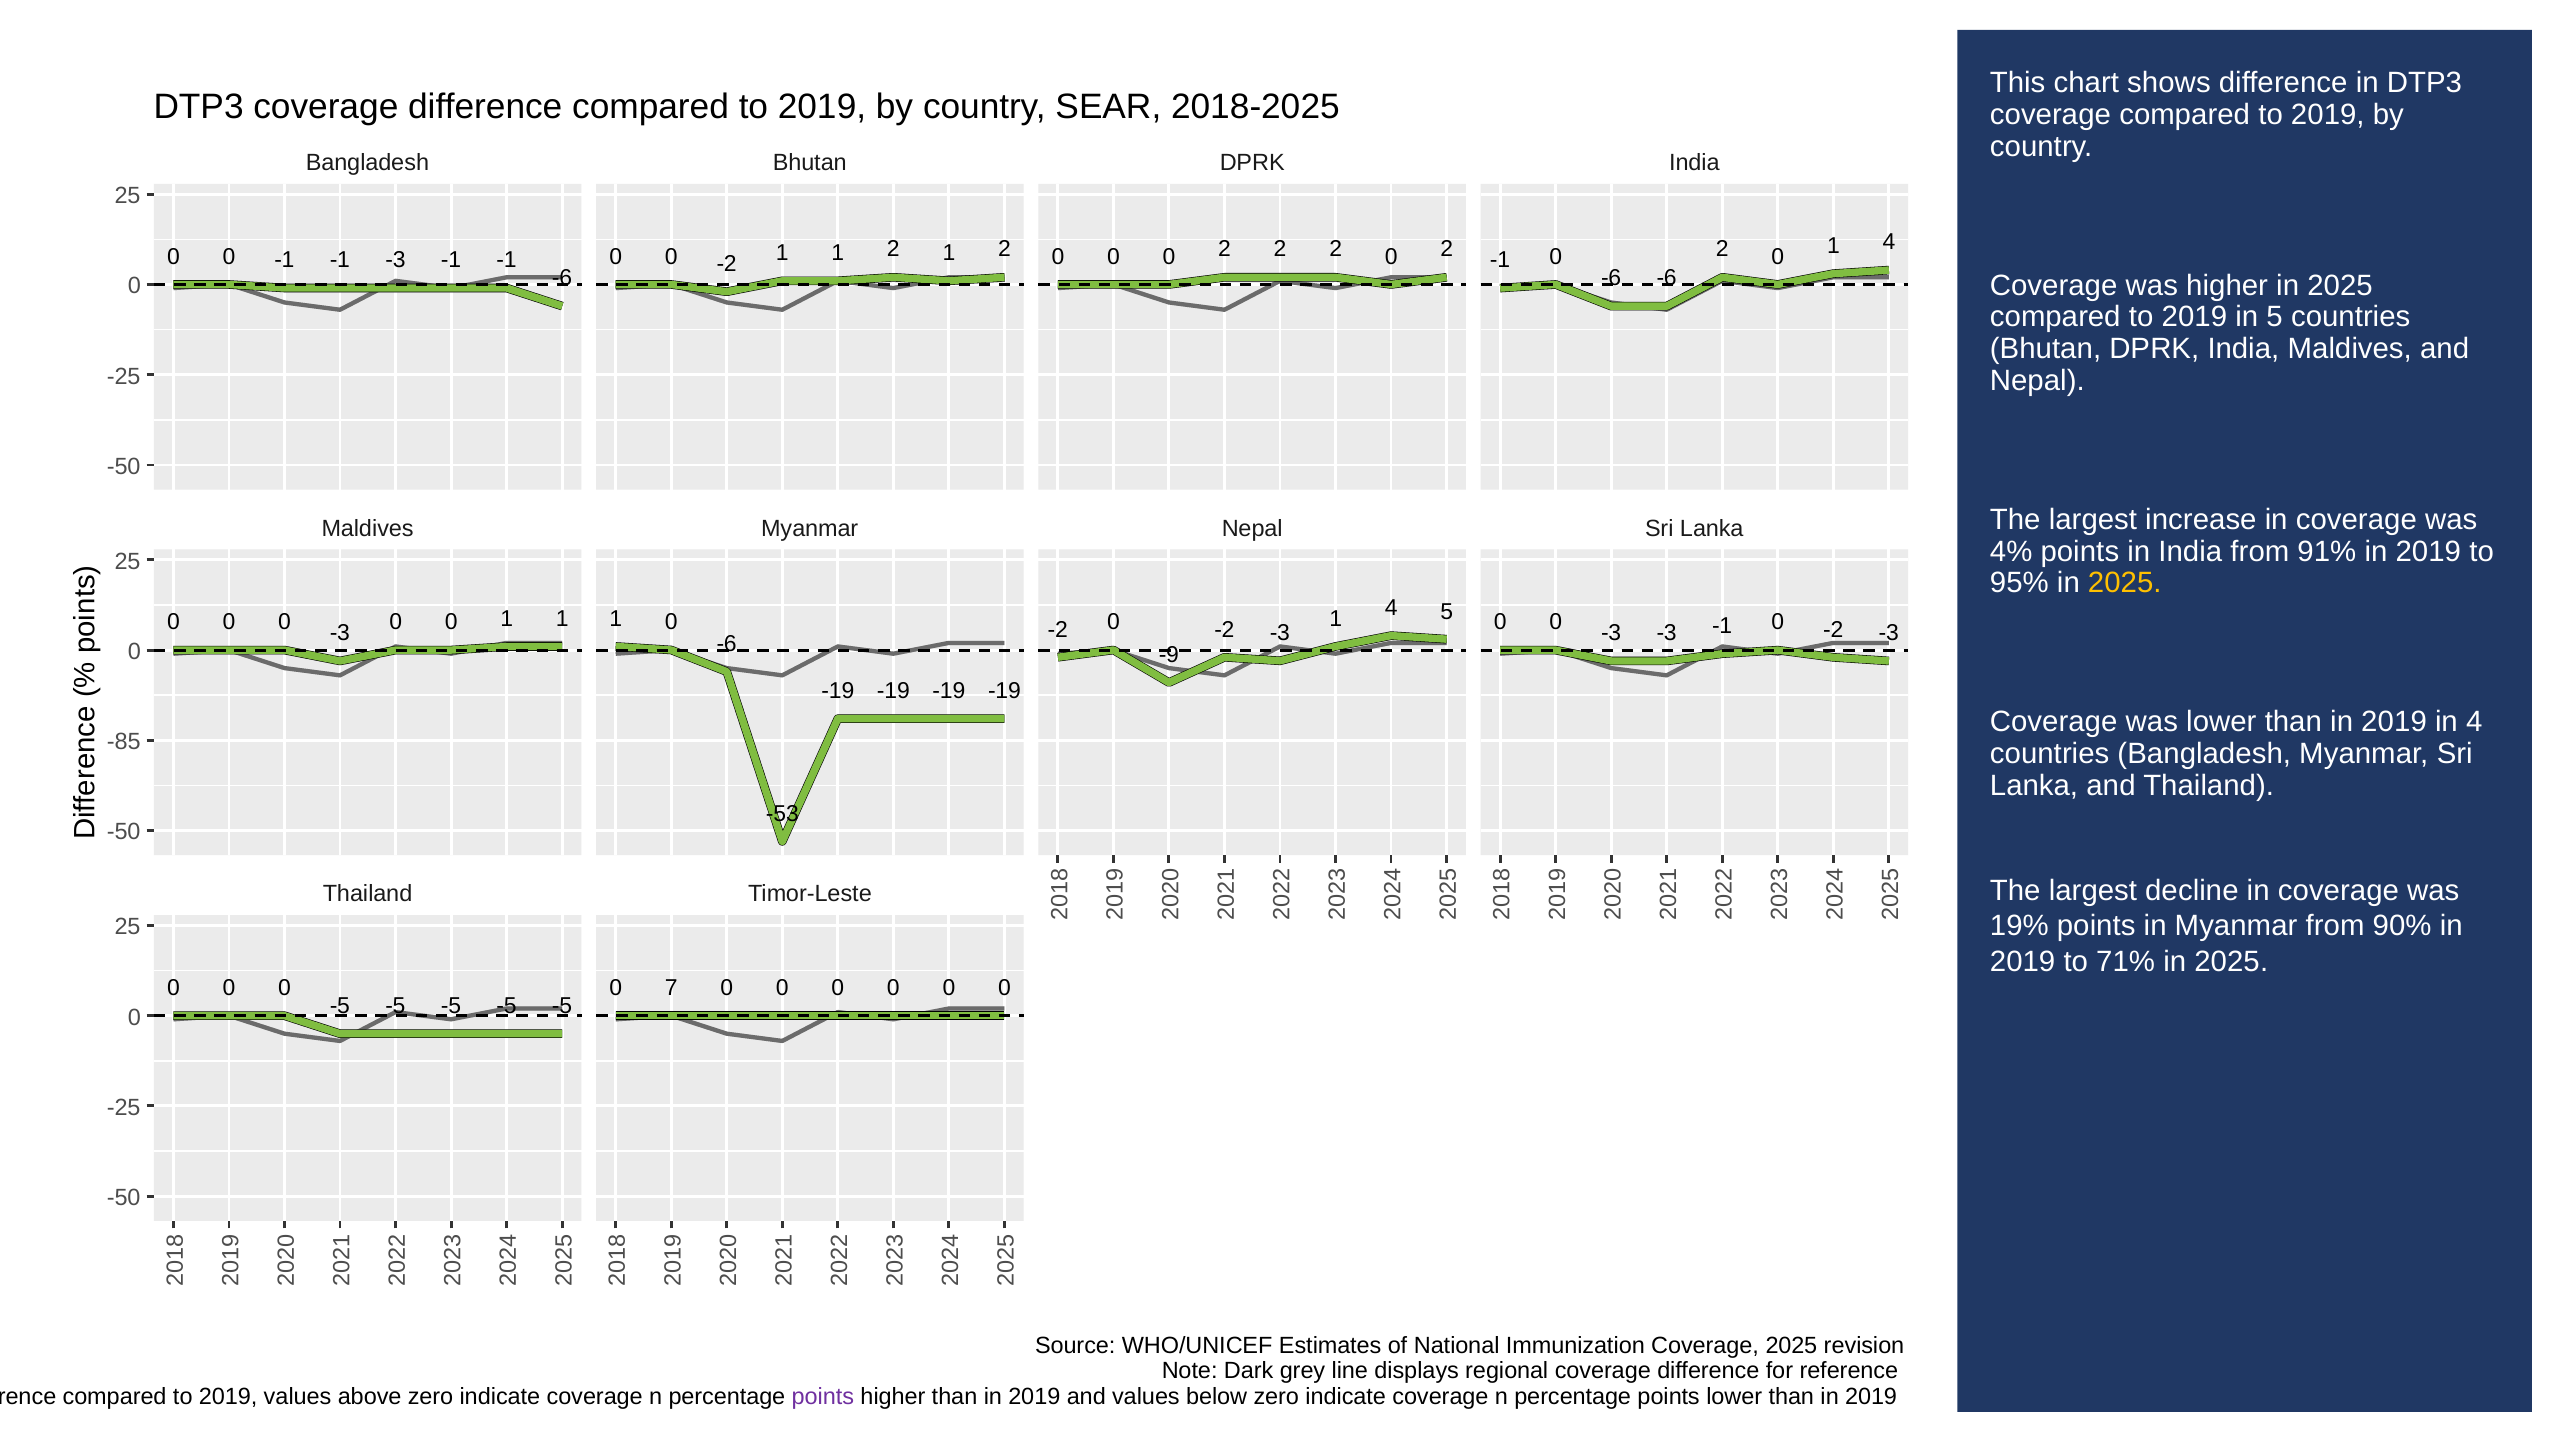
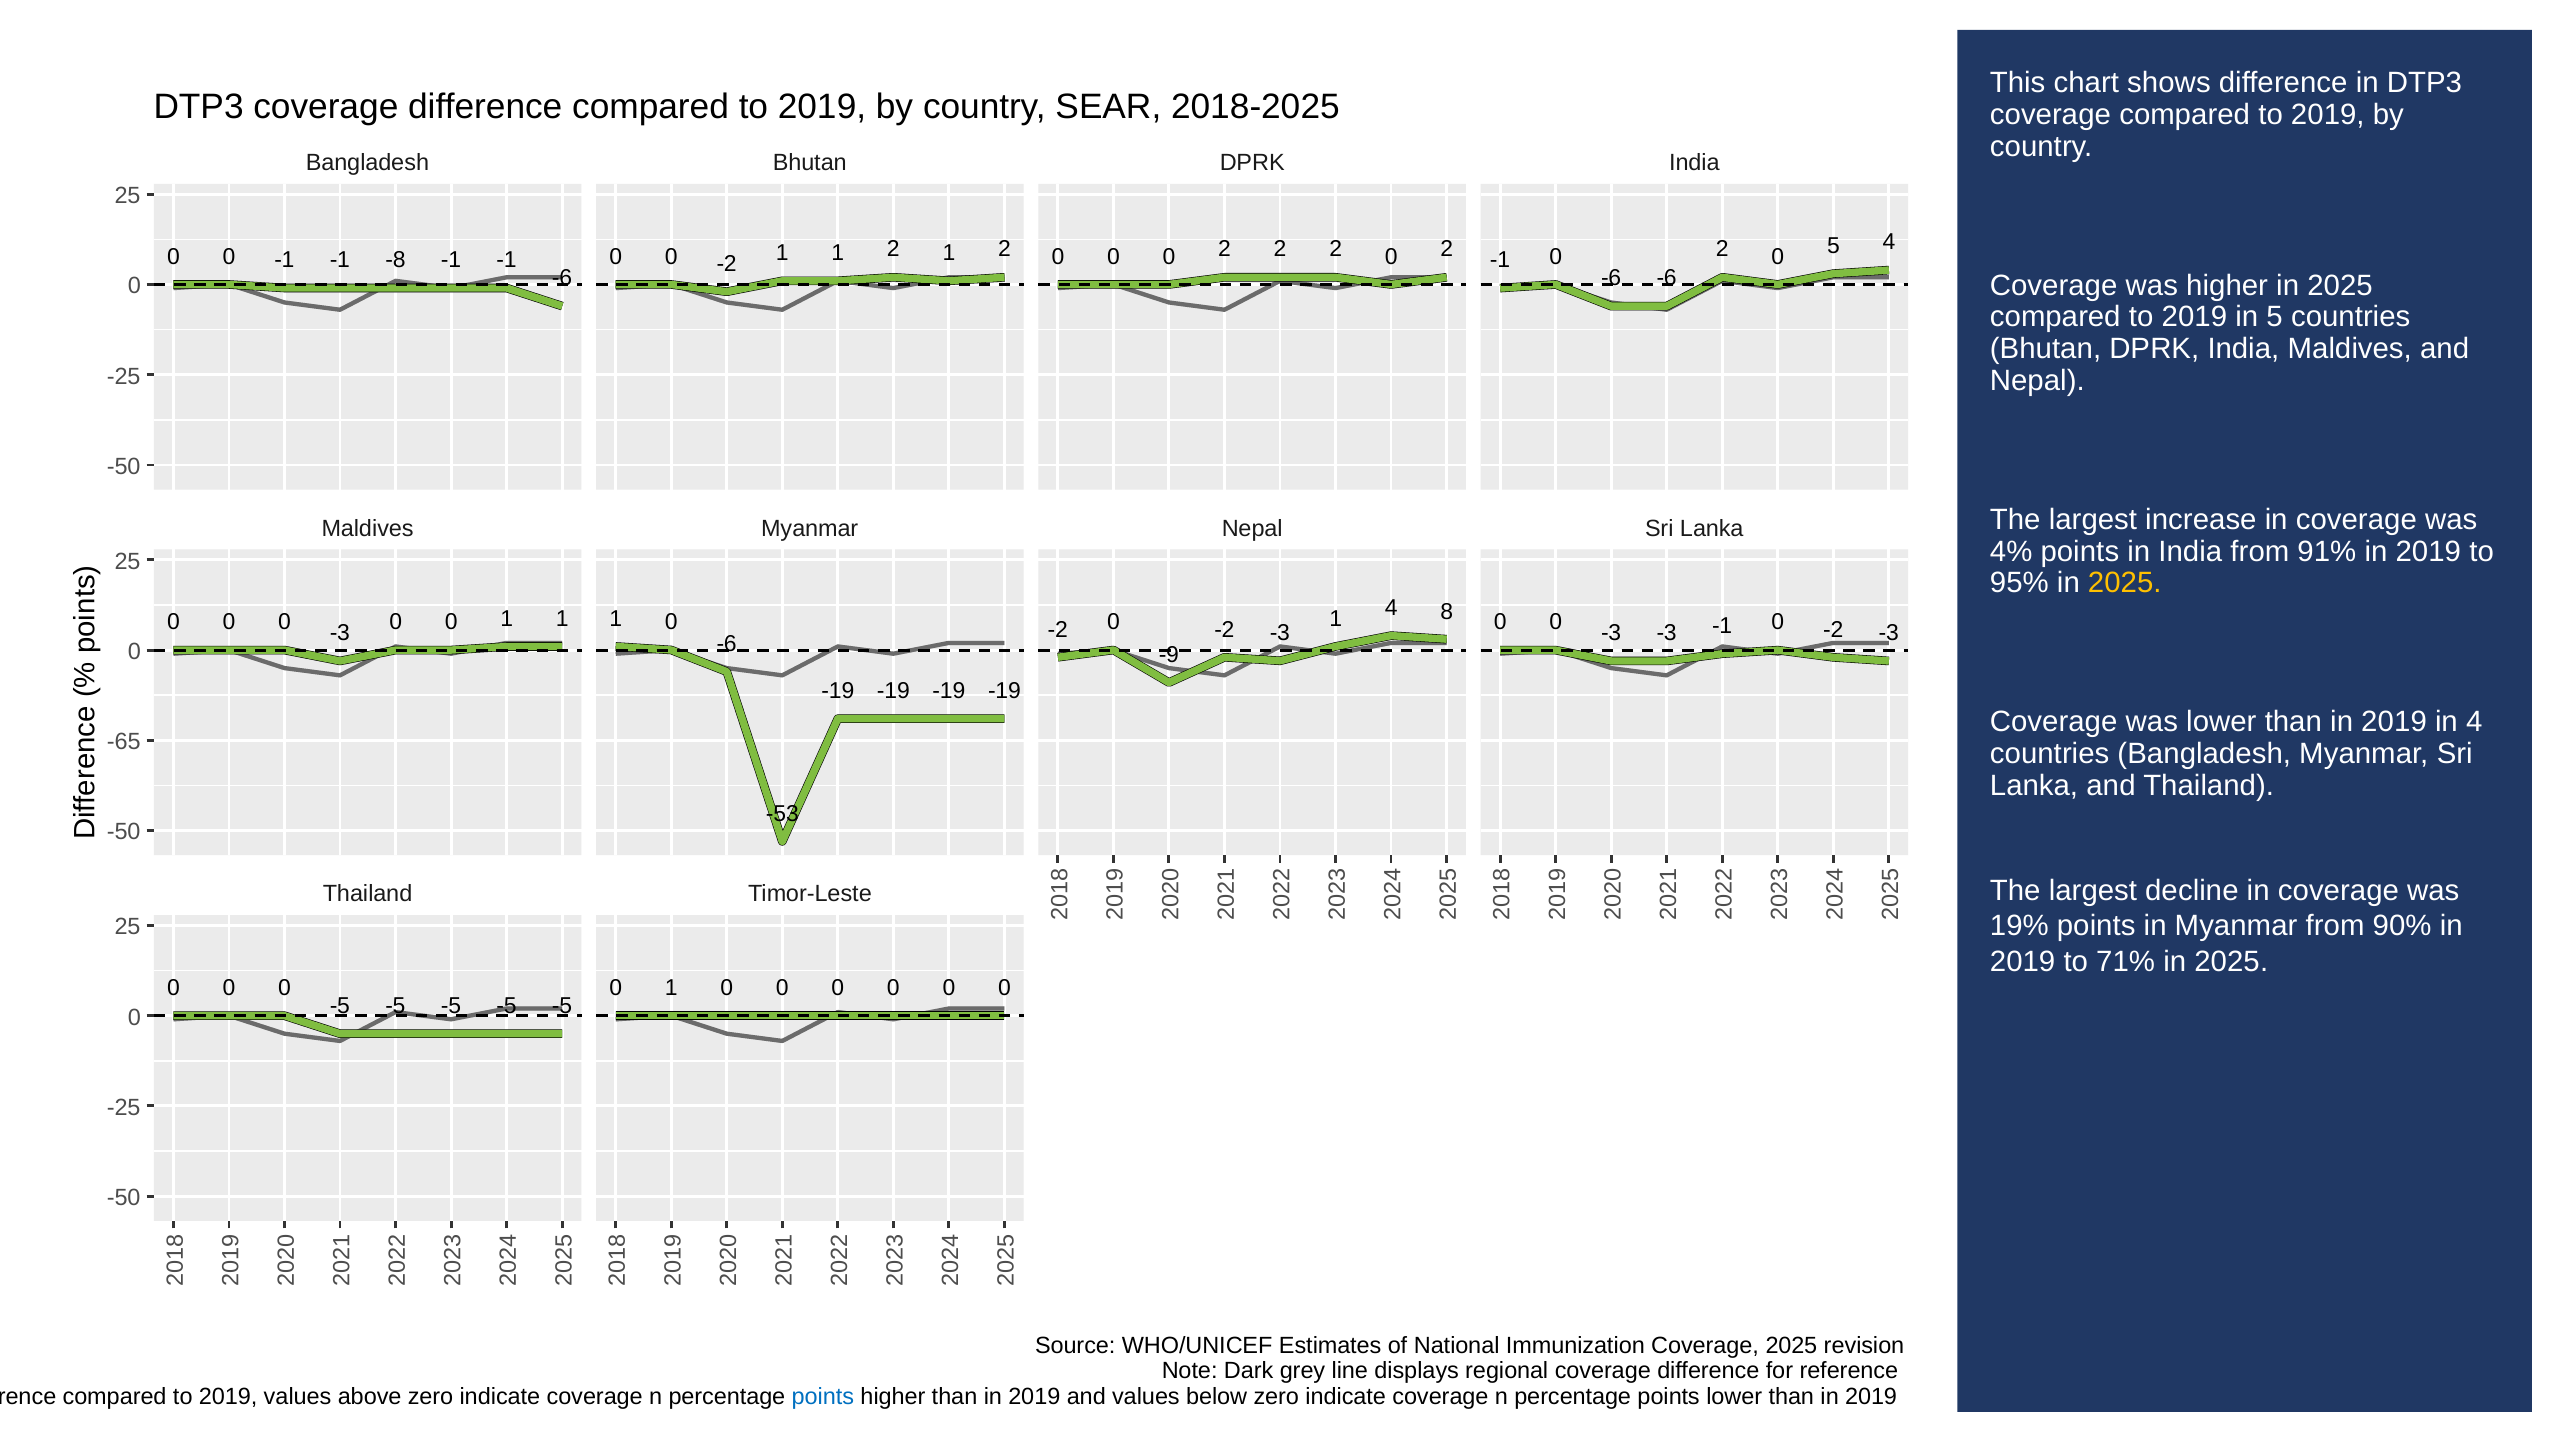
1: 1 -> 5 (1833, 246)
-1 -3: -3 -> -8 (395, 260)
4 5: 5 -> 8 (1447, 612)
-85: -85 -> -65 (124, 742)
7: 7 -> 1 (671, 988)
points colour: purple -> blue (823, 1397)
